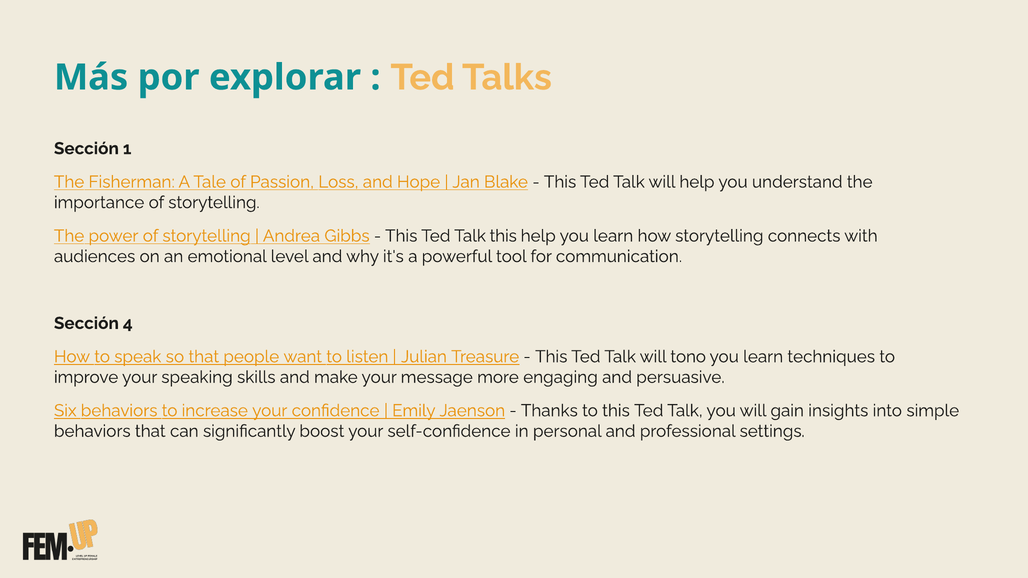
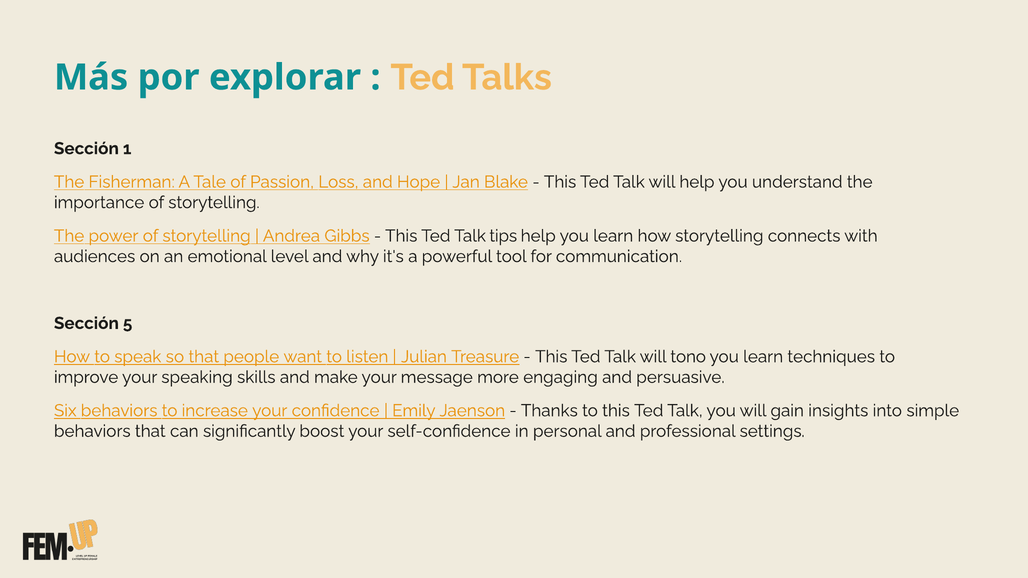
Talk this: this -> tips (503, 236)
4: 4 -> 5 (128, 323)
